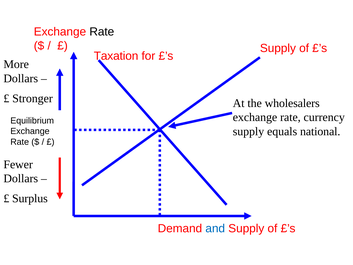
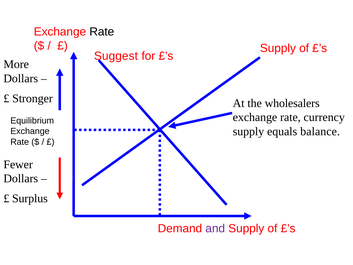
Taxation: Taxation -> Suggest (116, 56)
national: national -> balance (320, 131)
and colour: blue -> purple (215, 228)
